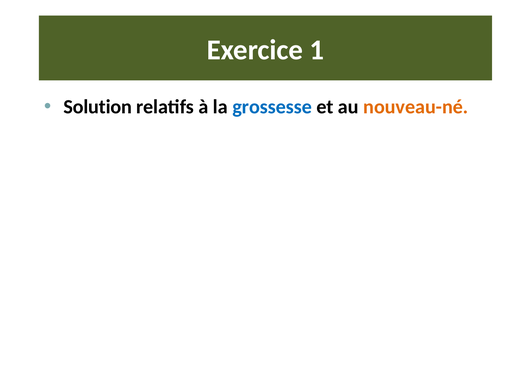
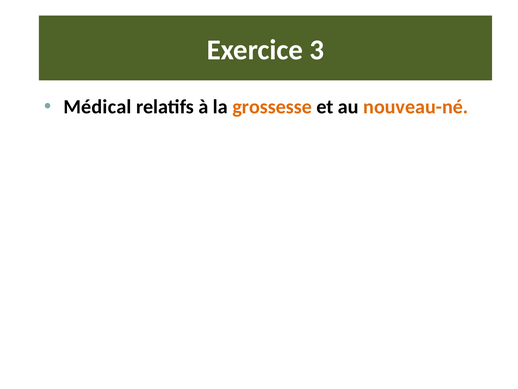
1: 1 -> 3 (317, 50)
Solution: Solution -> Médical (97, 107)
grossesse colour: blue -> orange (272, 107)
